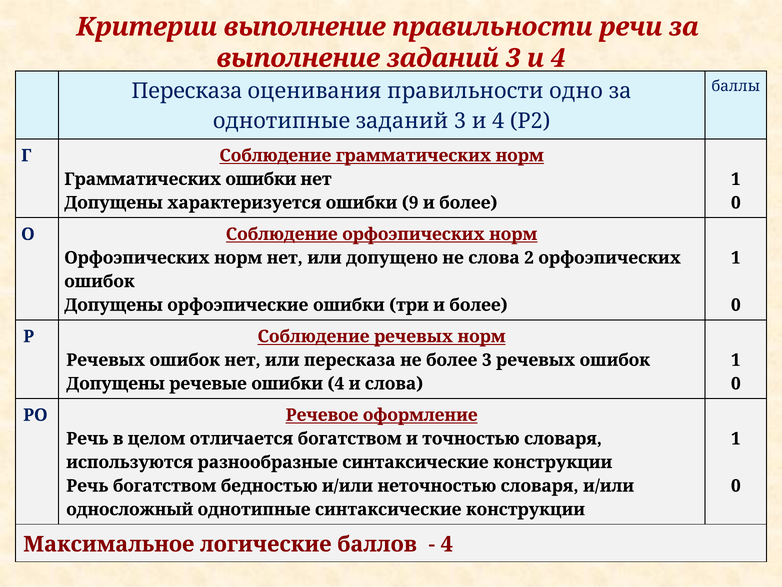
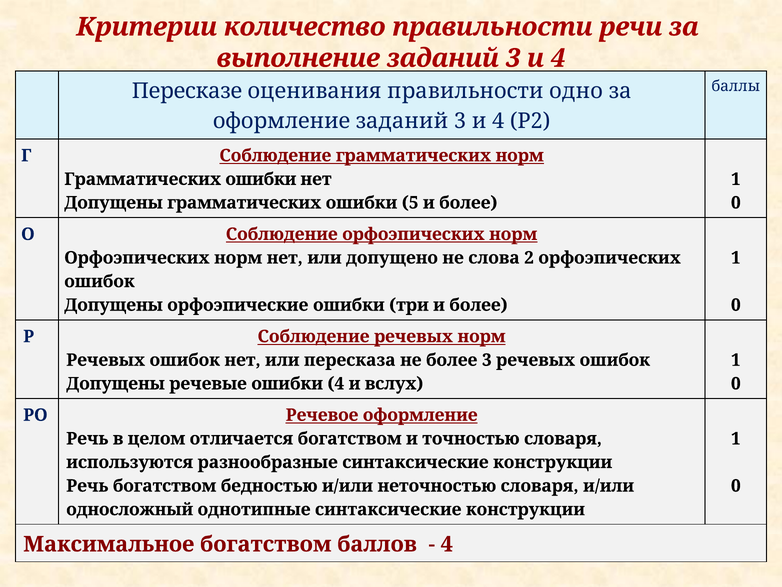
Критерии выполнение: выполнение -> количество (305, 27)
Пересказа: Пересказа -> Пересказе (187, 91)
однотипные: однотипные -> оформление (282, 121)
Допущены характеризуется: характеризуется -> грамматических (244, 203)
9: 9 -> 5 (410, 203)
и слова: слова -> вслух (394, 383)
Максимальное логические: логические -> богатством (266, 544)
